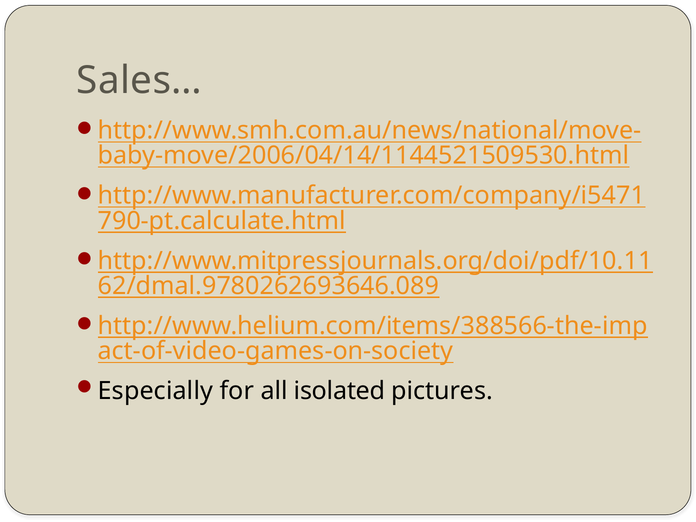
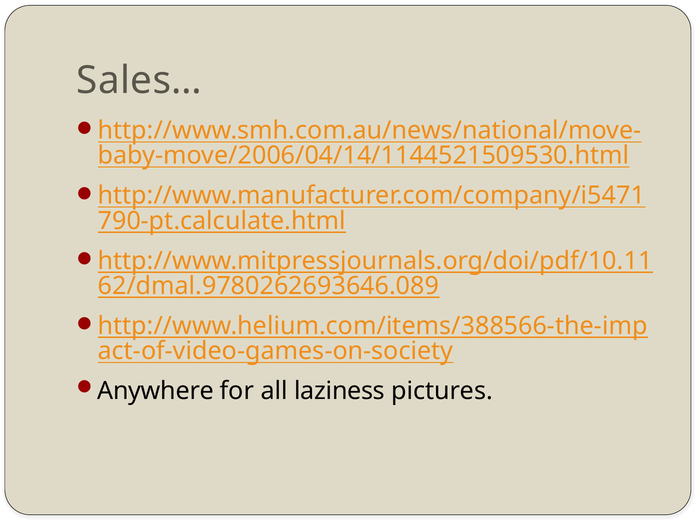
Especially: Especially -> Anywhere (156, 391)
isolated: isolated -> laziness (340, 391)
